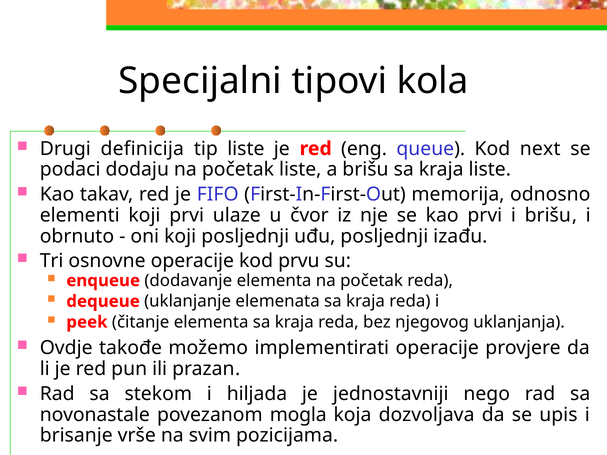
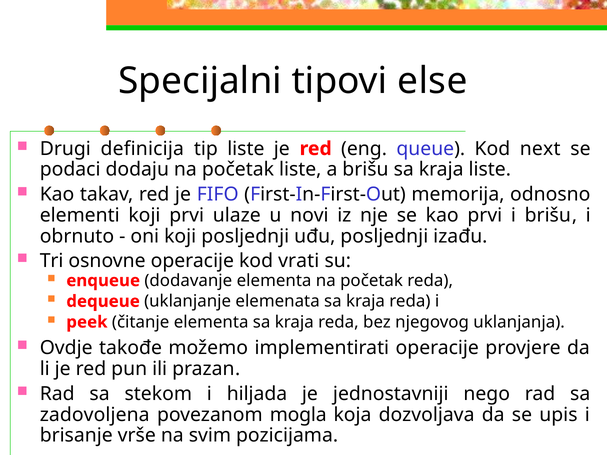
kola: kola -> else (432, 81)
čvor: čvor -> novi (309, 215)
prvu: prvu -> vrati (299, 261)
novonastale: novonastale -> zadovoljena (95, 415)
